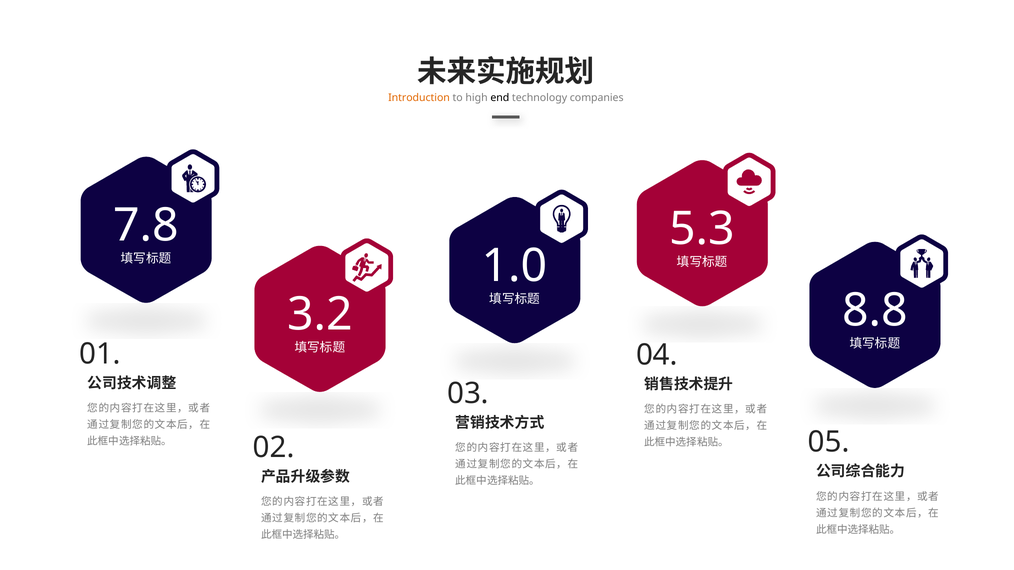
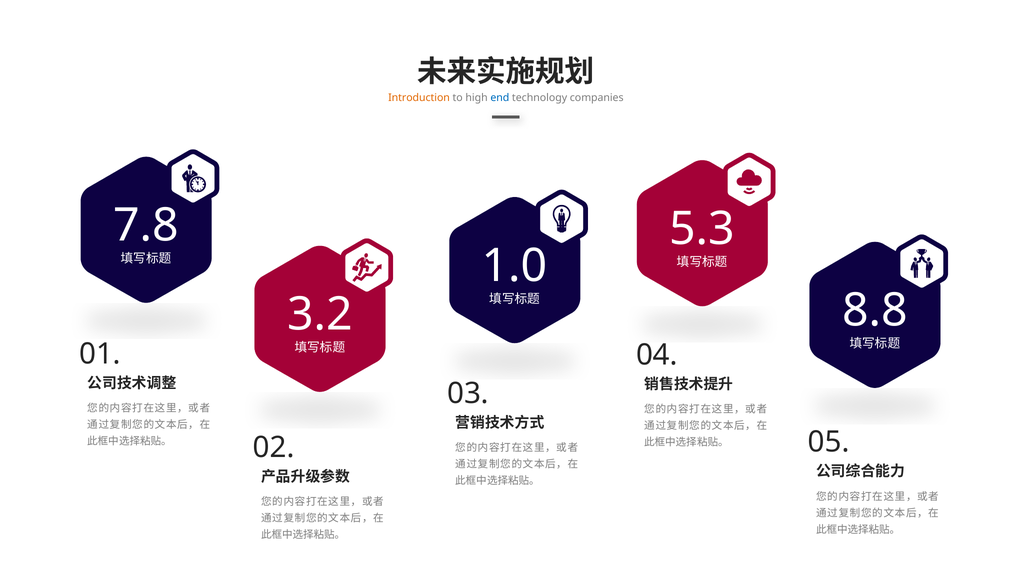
end colour: black -> blue (500, 98)
